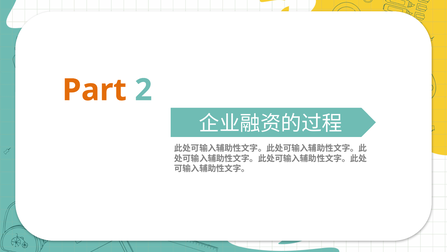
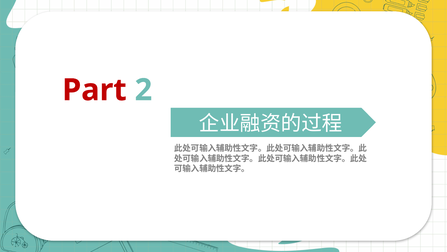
Part colour: orange -> red (94, 90)
